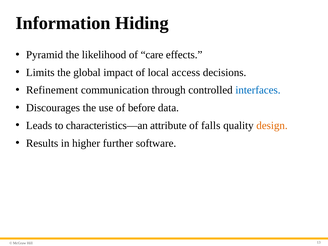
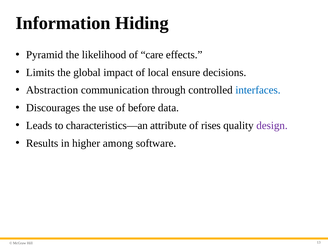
access: access -> ensure (186, 72)
Refinement: Refinement -> Abstraction (52, 90)
falls: falls -> rises (211, 125)
design colour: orange -> purple (272, 125)
further: further -> among (118, 143)
